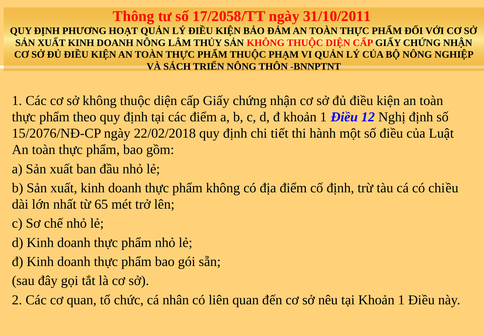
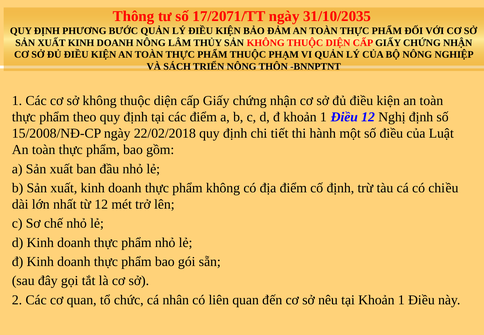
17/2058/TT: 17/2058/TT -> 17/2071/TT (229, 16)
31/10/2011: 31/10/2011 -> 31/10/2035 (337, 16)
HOẠT: HOẠT -> BƯỚC (123, 31)
15/2076/NĐ-CP: 15/2076/NĐ-CP -> 15/2008/NĐ-CP (57, 133)
từ 65: 65 -> 12 (101, 204)
